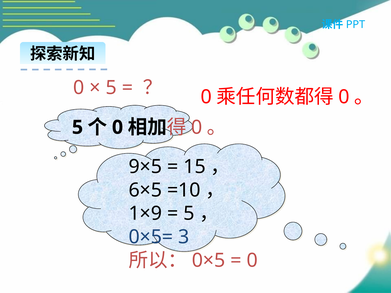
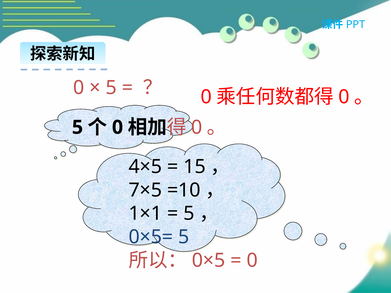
9×5: 9×5 -> 4×5 (145, 167)
6×5: 6×5 -> 7×5 (145, 190)
1×9: 1×9 -> 1×1 (145, 214)
0×5= 3: 3 -> 5 (184, 237)
